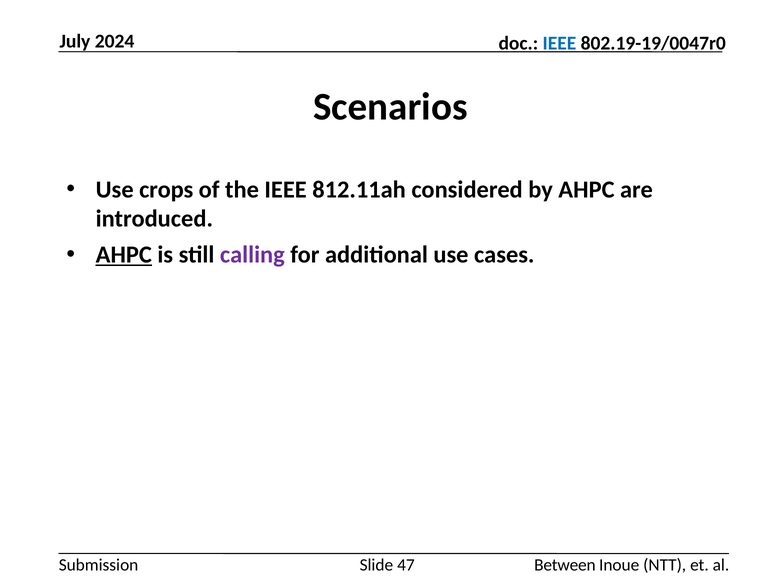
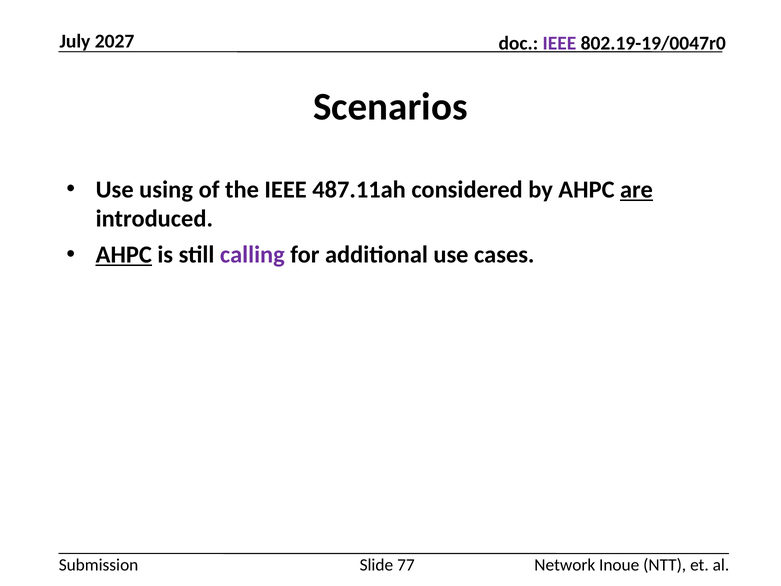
2024: 2024 -> 2027 (115, 41)
IEEE colour: blue -> purple (559, 43)
crops: crops -> using (166, 189)
812.11ah: 812.11ah -> 487.11ah (359, 189)
are underline: none -> present (637, 189)
47: 47 -> 77 (406, 565)
Between: Between -> Network (565, 565)
